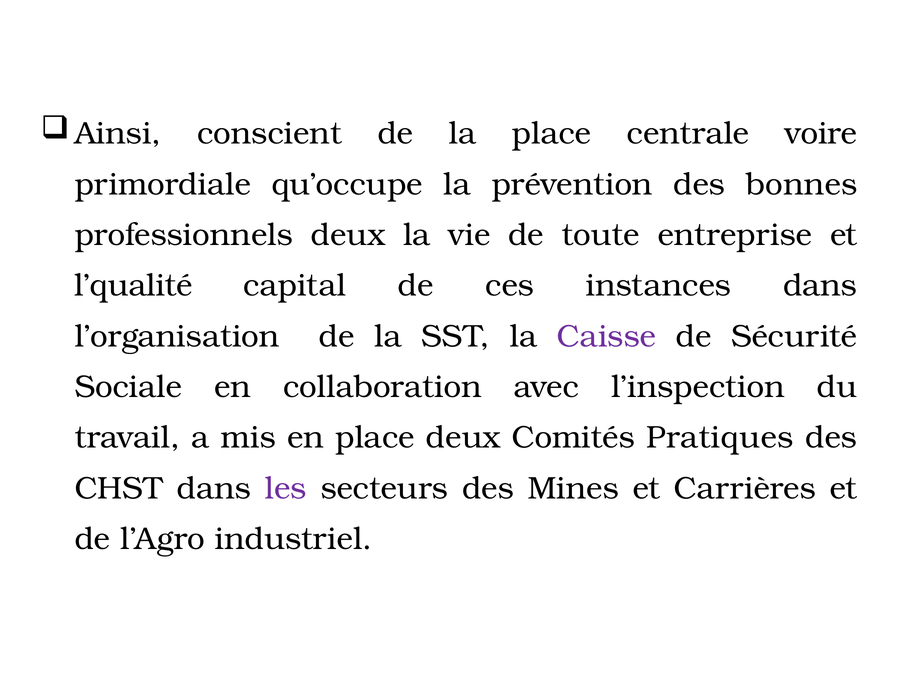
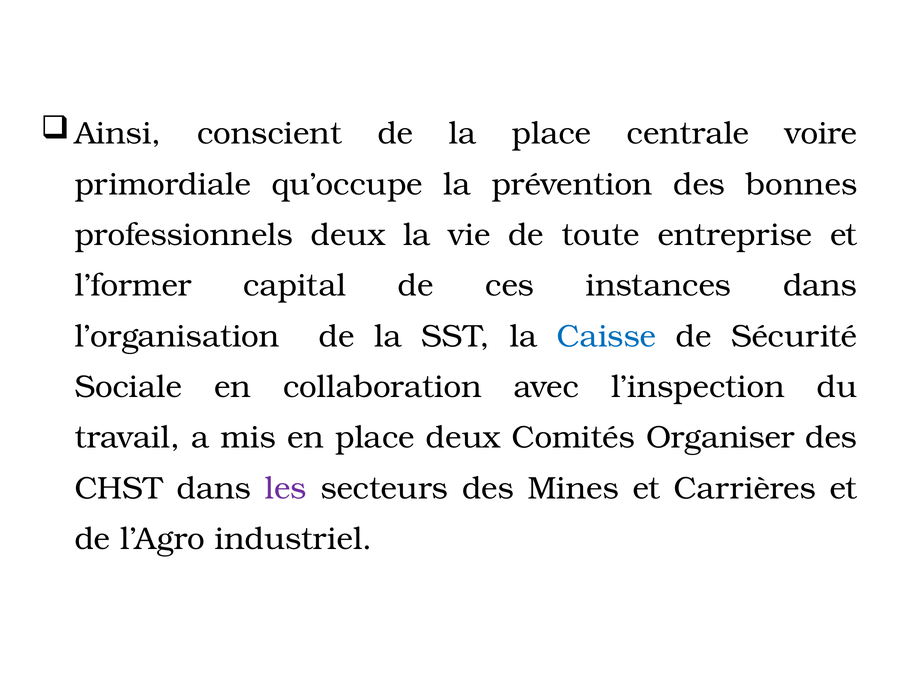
l’qualité: l’qualité -> l’former (133, 285)
Caisse colour: purple -> blue (606, 336)
Pratiques: Pratiques -> Organiser (720, 437)
